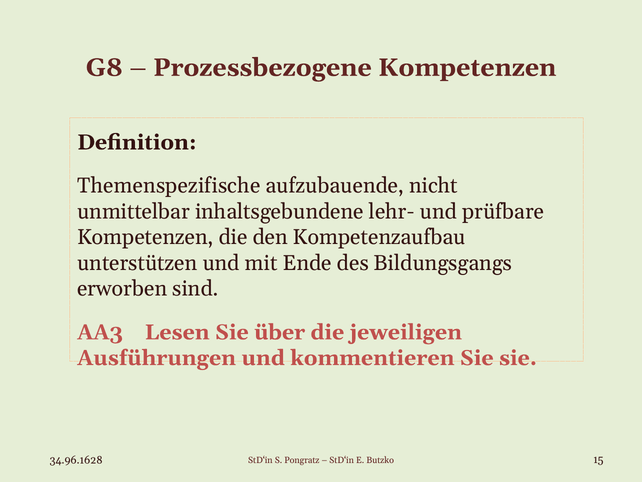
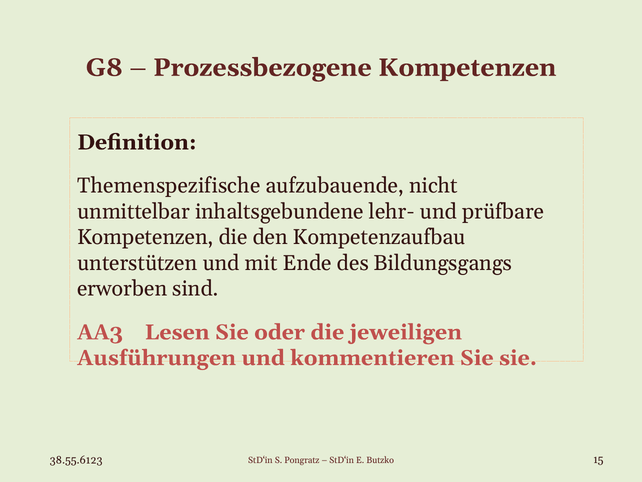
über: über -> oder (280, 332)
34.96.1628: 34.96.1628 -> 38.55.6123 (76, 460)
